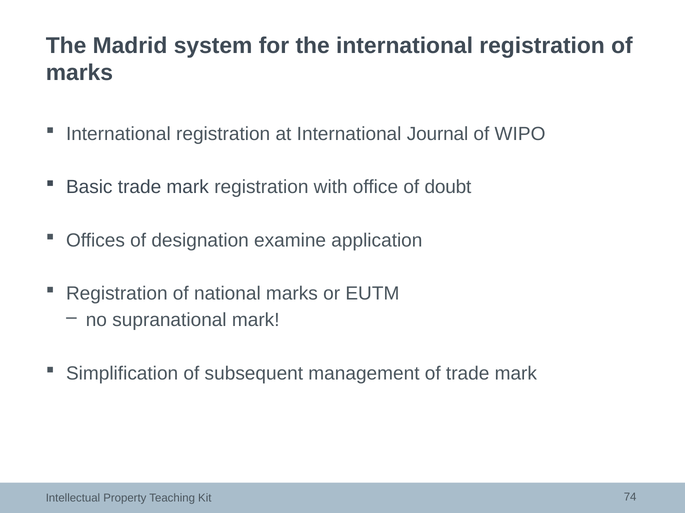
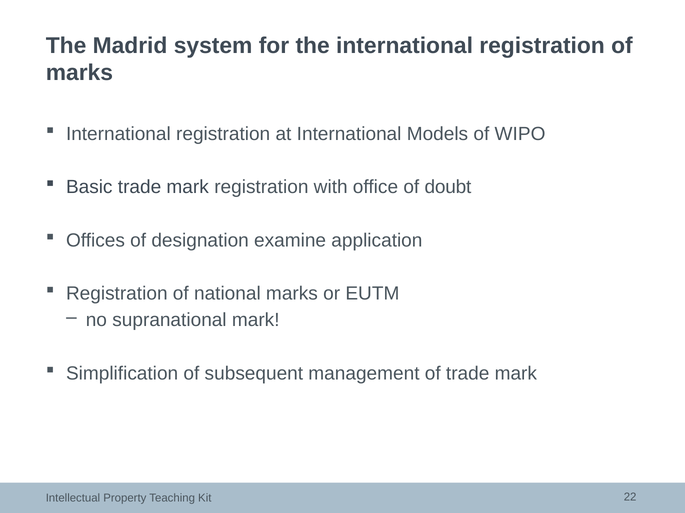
Journal: Journal -> Models (437, 134)
74: 74 -> 22 (630, 498)
